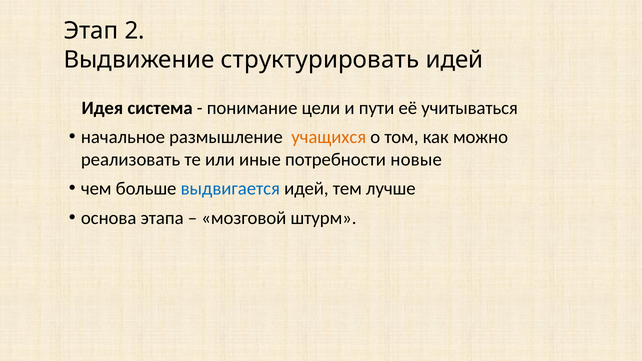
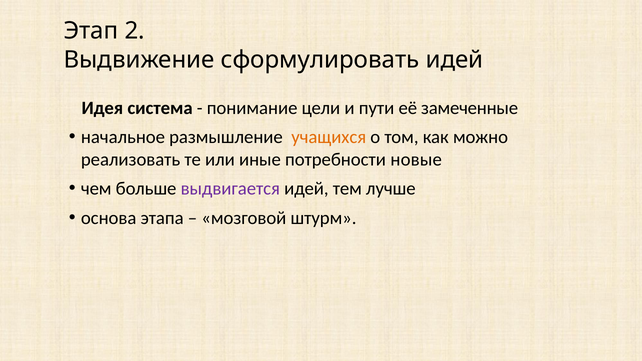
структурировать: структурировать -> сформулировать (320, 60)
учитываться: учитываться -> замеченные (470, 108)
выдвигается colour: blue -> purple (230, 189)
